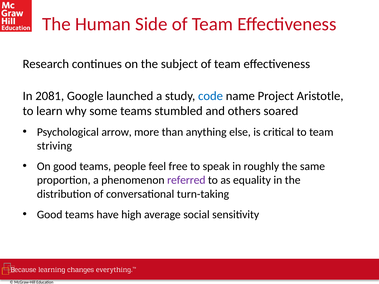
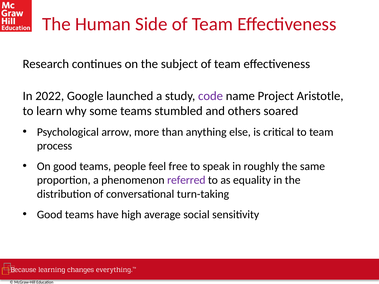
2081: 2081 -> 2022 (50, 96)
code colour: blue -> purple (211, 96)
striving: striving -> process (55, 146)
